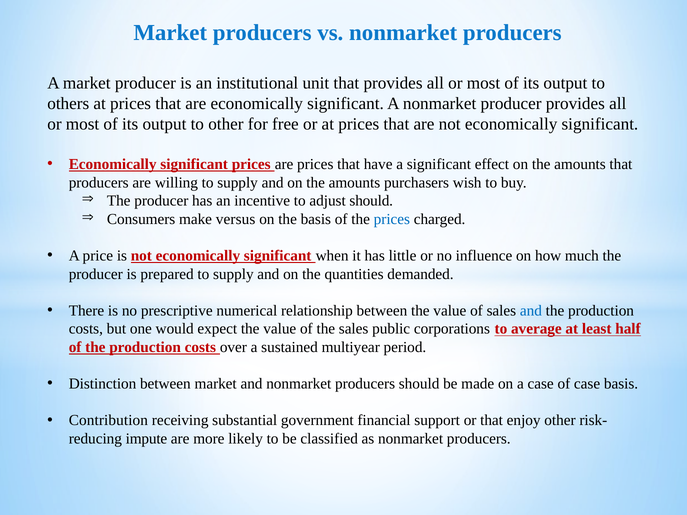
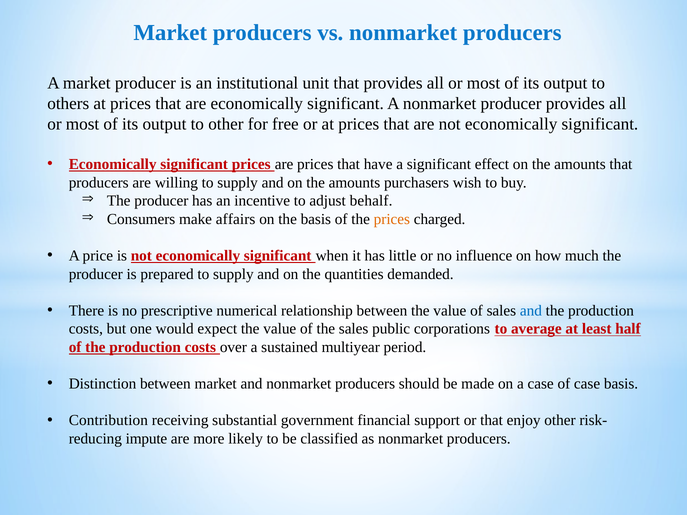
adjust should: should -> behalf (371, 201)
versus: versus -> affairs (236, 219)
prices colour: blue -> orange (392, 219)
